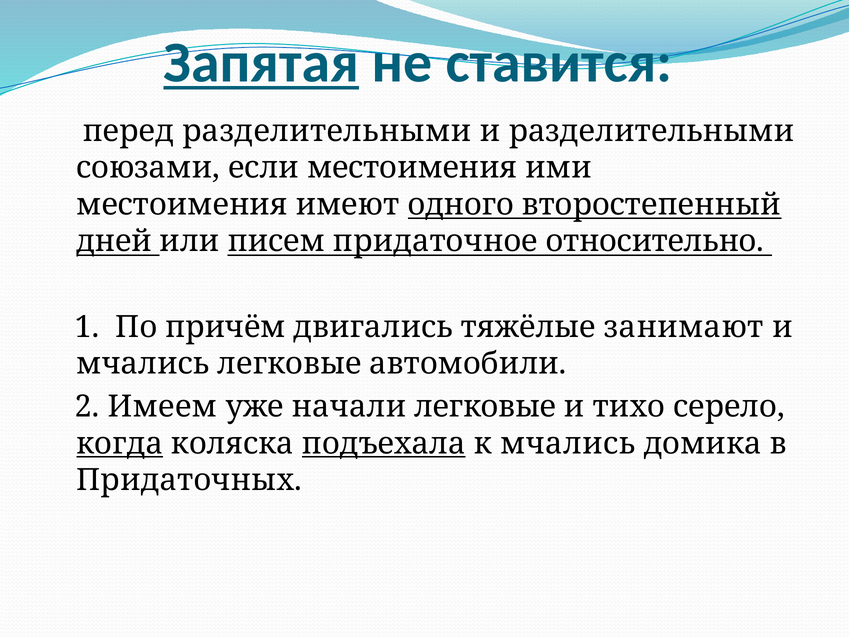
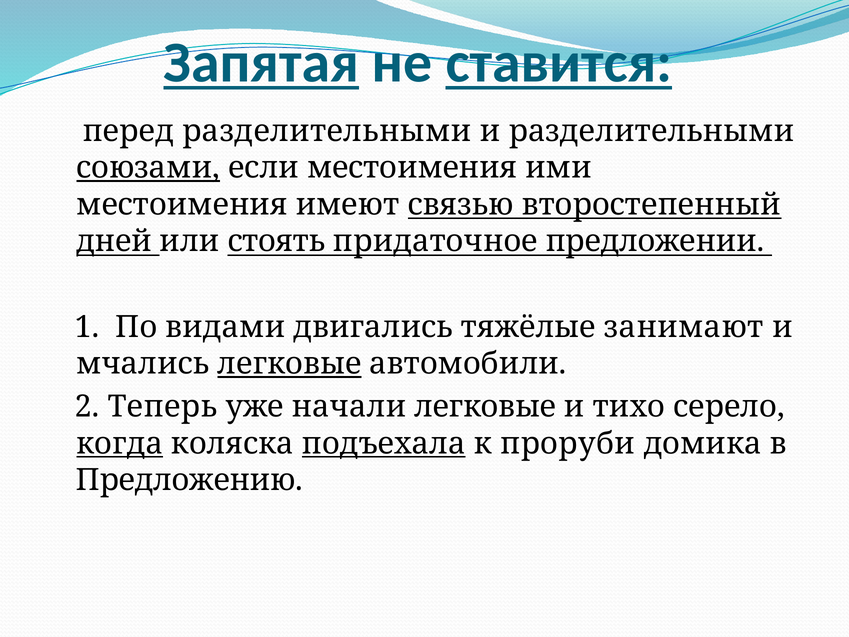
ставится underline: none -> present (559, 63)
союзами underline: none -> present (148, 168)
одного: одного -> связью (461, 204)
писем: писем -> стоять (276, 241)
относительно: относительно -> предложении (655, 241)
причём: причём -> видами (225, 327)
легковые underline: none -> present (289, 364)
Имеем: Имеем -> Теперь (162, 407)
к мчались: мчались -> проруби (568, 443)
Придаточных: Придаточных -> Предложению (189, 480)
